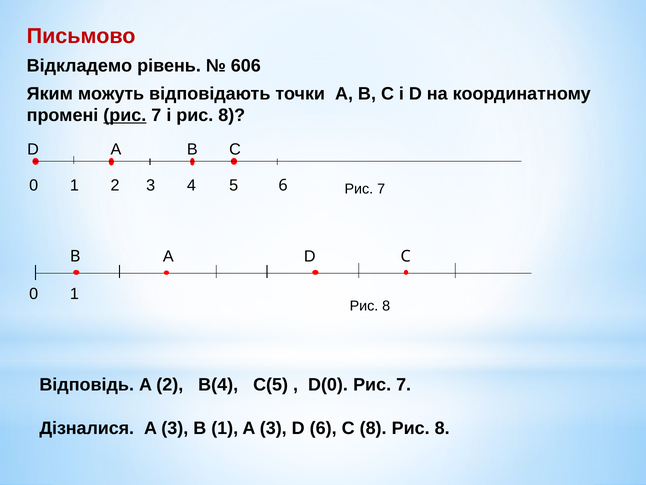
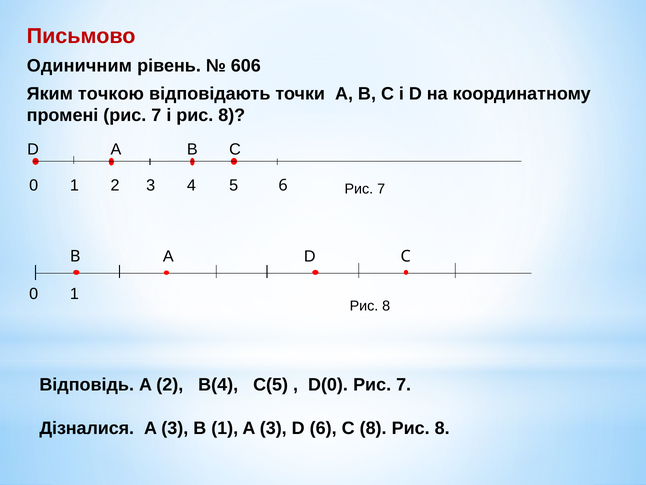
Відкладемо: Відкладемо -> Одиничним (79, 66)
можуть: можуть -> точкою (111, 94)
рис underline: present -> none (125, 115)
